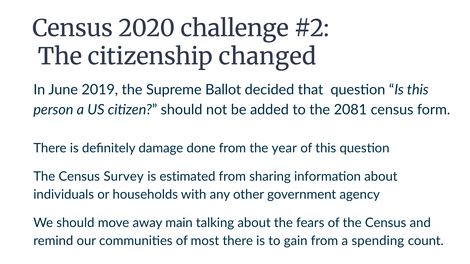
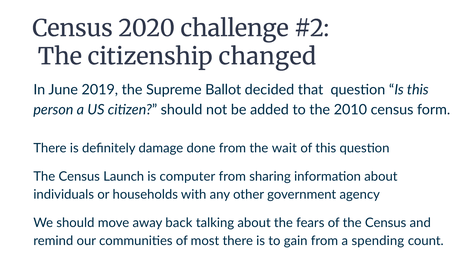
2081: 2081 -> 2010 (350, 110)
year: year -> wait (284, 148)
Survey: Survey -> Launch (124, 177)
estimated: estimated -> computer (187, 177)
main: main -> back (179, 223)
